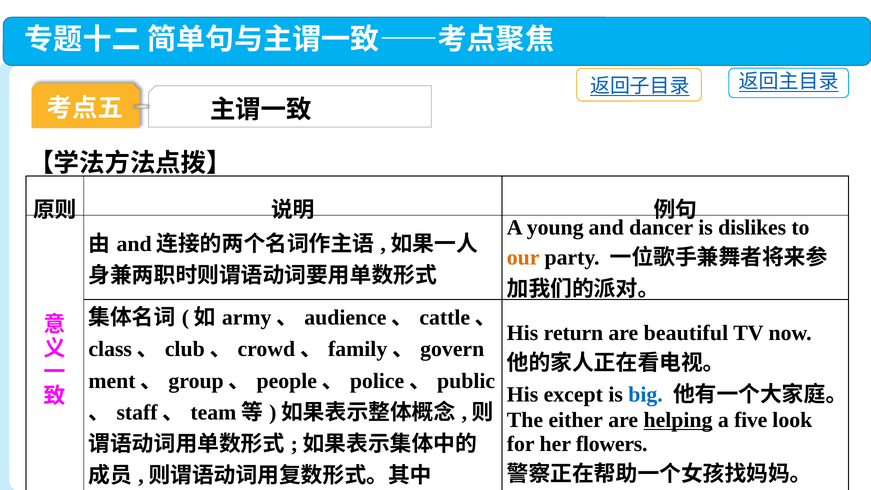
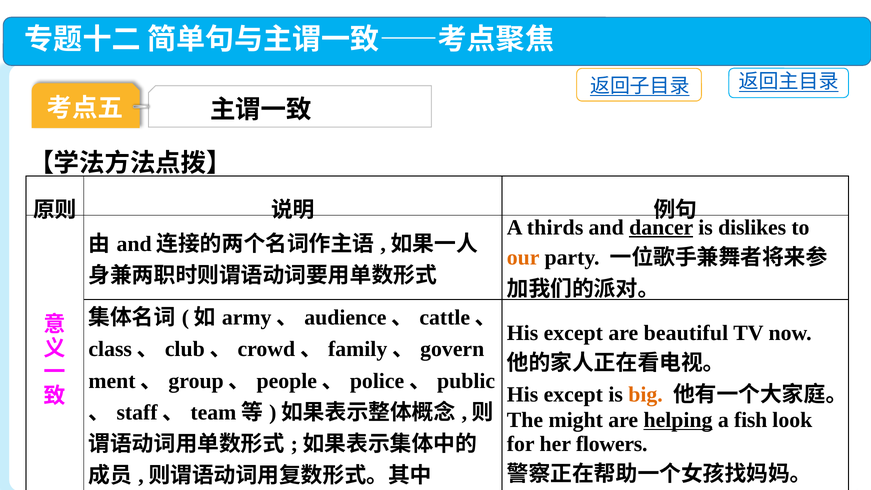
young: young -> thirds (555, 227)
dancer underline: none -> present (661, 227)
return: return -> except (573, 333)
big colour: blue -> orange (646, 394)
either: either -> might (576, 420)
five: five -> fish (751, 420)
